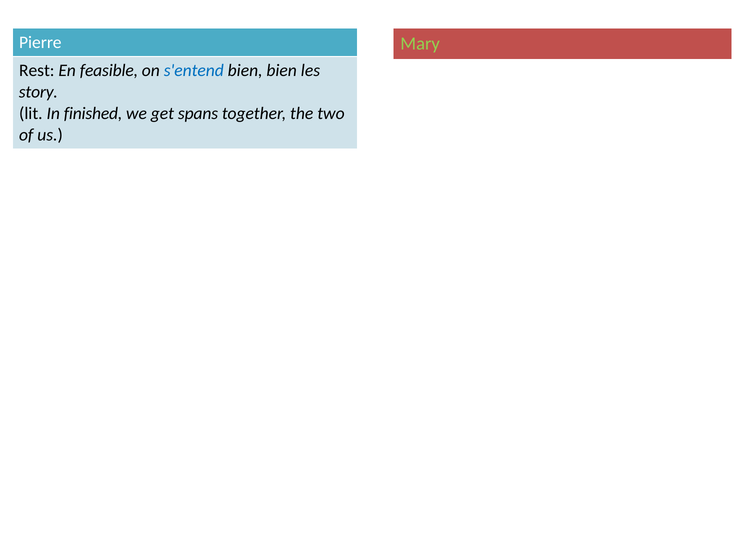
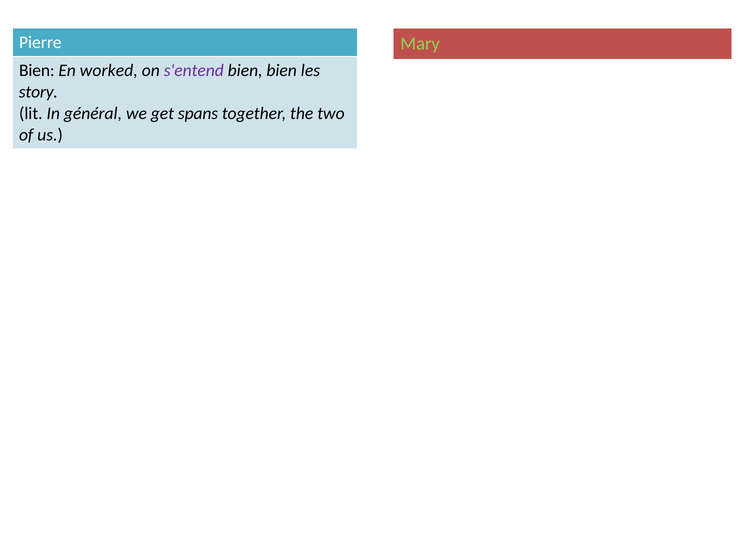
Rest: Rest -> Bien (37, 71)
feasible: feasible -> worked (109, 71)
s'entend colour: blue -> purple (194, 71)
finished: finished -> général (93, 113)
